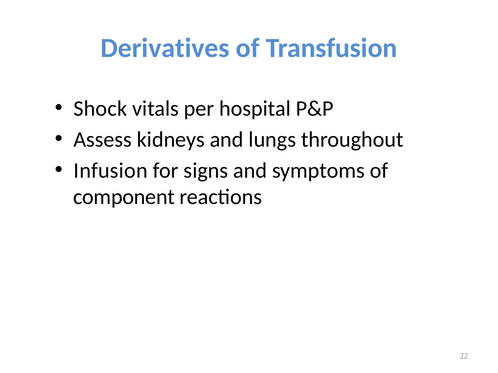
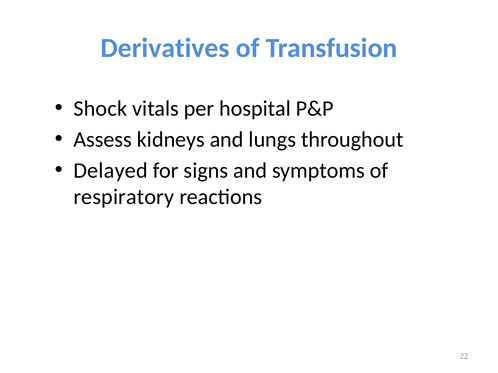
Infusion: Infusion -> Delayed (111, 171)
component: component -> respiratory (124, 197)
